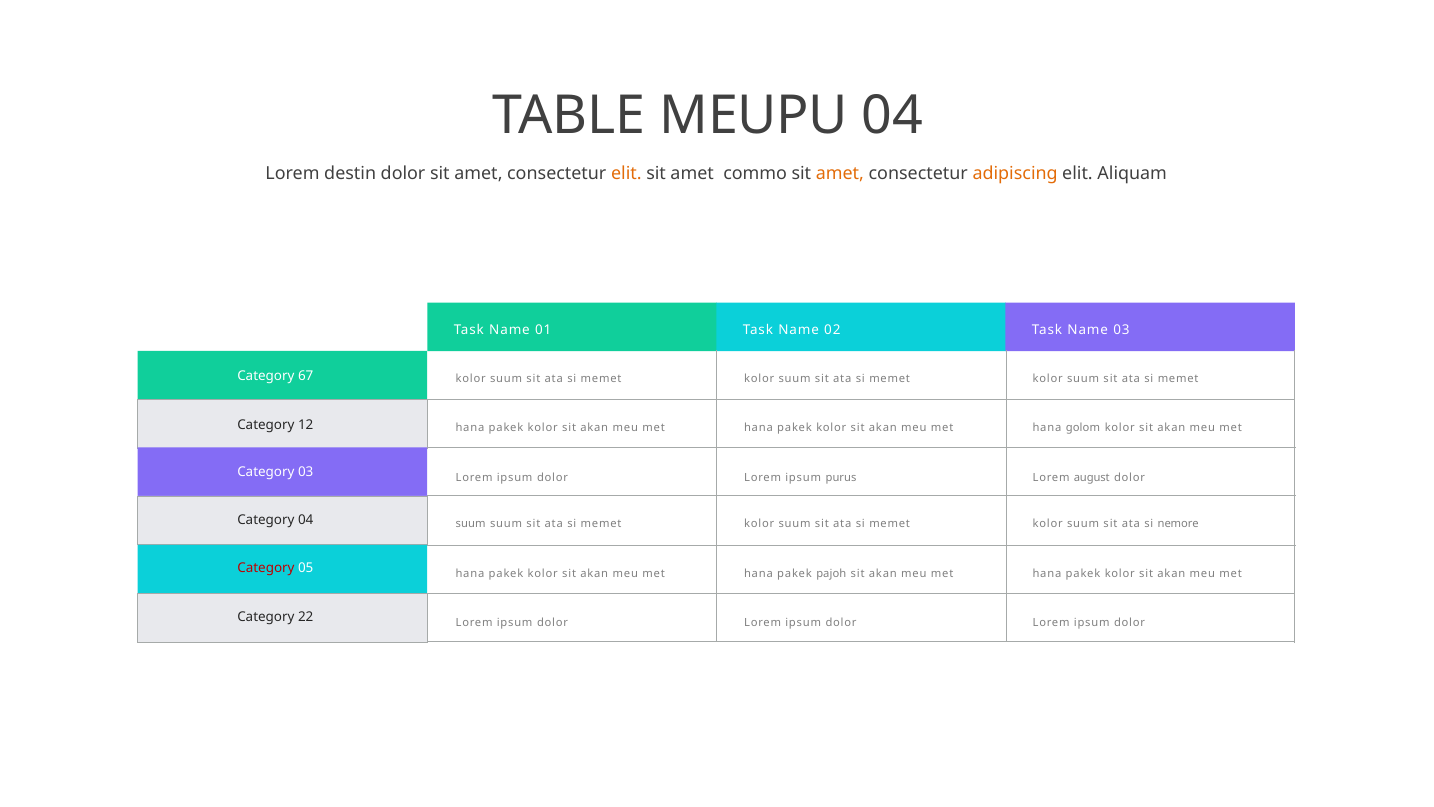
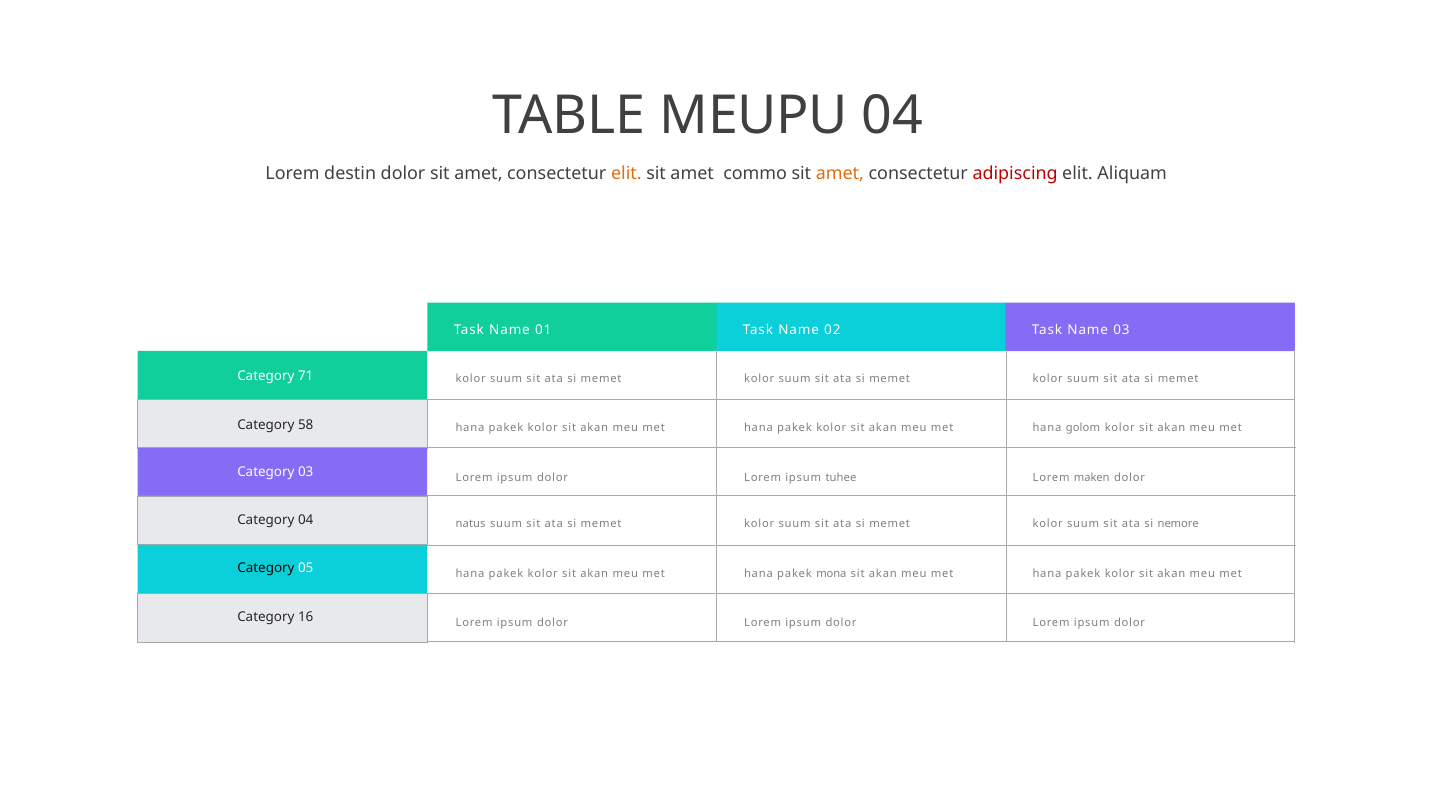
adipiscing colour: orange -> red (1015, 174)
67: 67 -> 71 (306, 376)
12: 12 -> 58 (306, 425)
purus: purus -> tuhee (841, 477)
august: august -> maken (1092, 477)
suum: suum -> natus (471, 524)
Category colour: red -> black (266, 568)
pajoh: pajoh -> mona (831, 573)
22: 22 -> 16 (306, 616)
